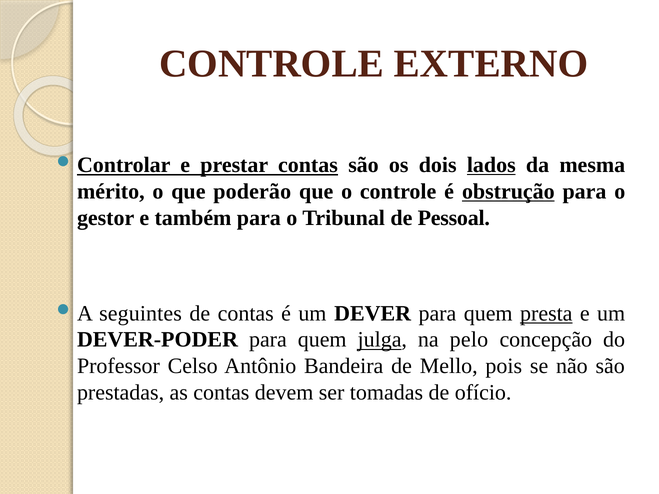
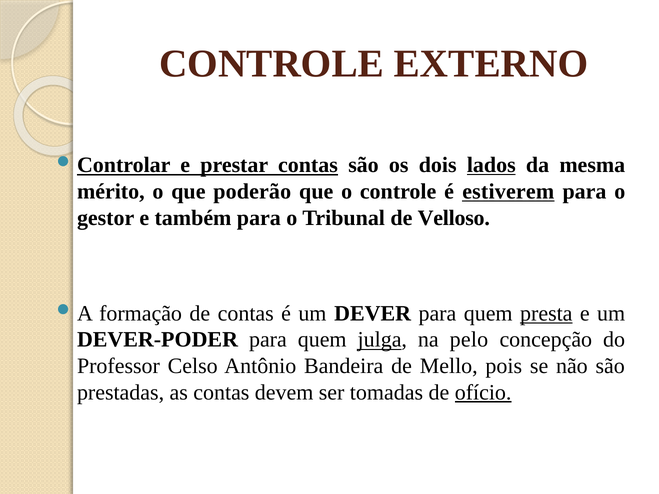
obstrução: obstrução -> estiverem (508, 192)
Pessoal: Pessoal -> Velloso (454, 218)
seguintes: seguintes -> formação (141, 313)
ofício underline: none -> present (483, 393)
